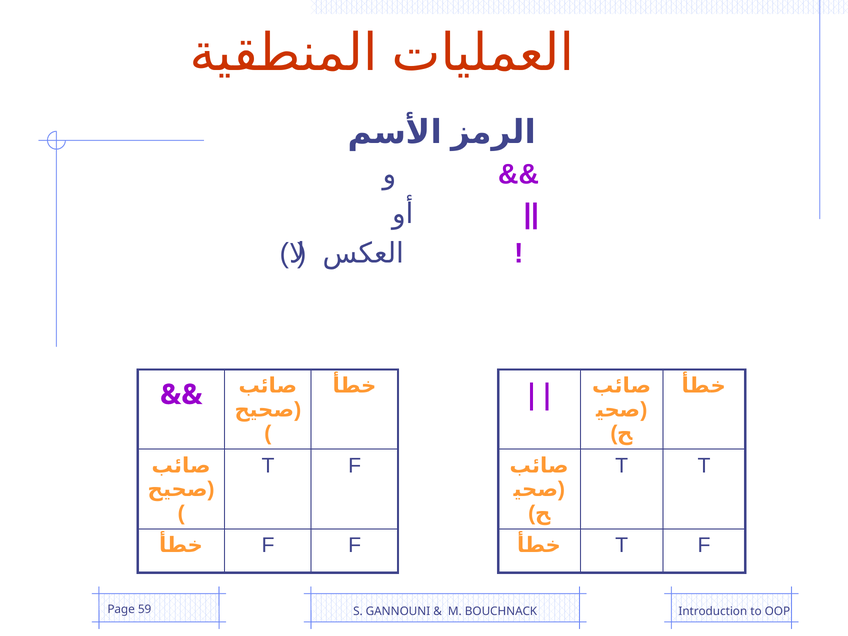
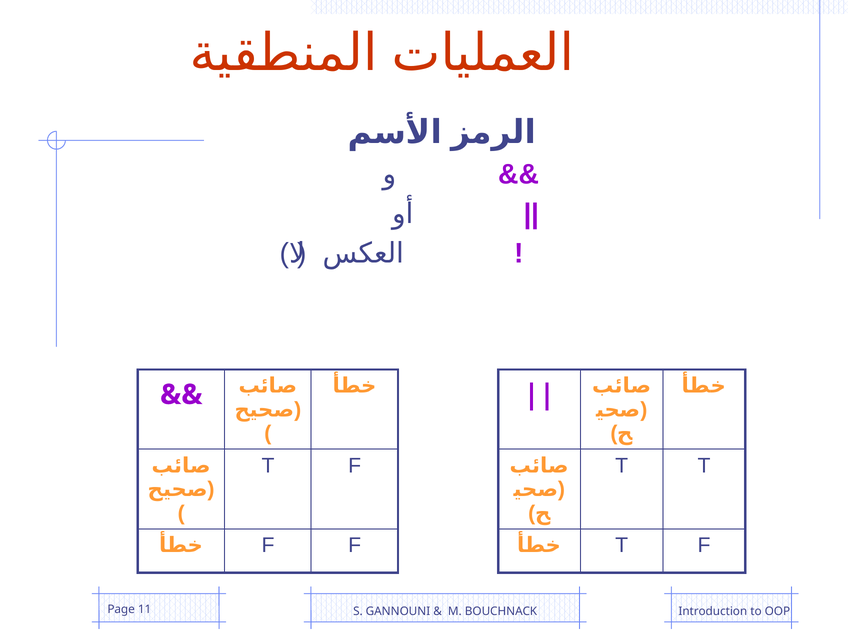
59: 59 -> 11 (145, 610)
